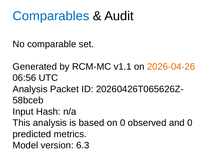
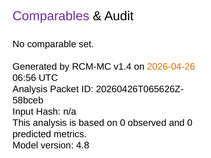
Comparables colour: blue -> purple (51, 16)
v1.1: v1.1 -> v1.4 (123, 67)
6.3: 6.3 -> 4.8 (83, 146)
